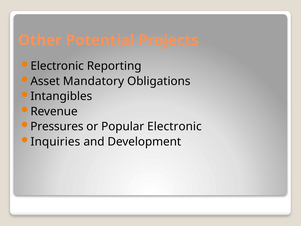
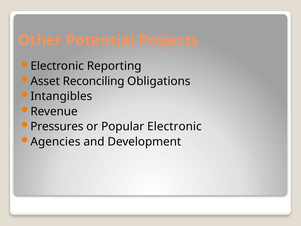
Mandatory: Mandatory -> Reconciling (94, 81)
Inquiries: Inquiries -> Agencies (55, 142)
